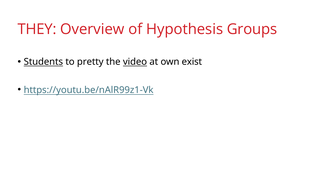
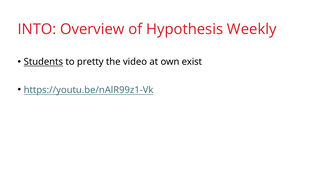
THEY: THEY -> INTO (37, 29)
Groups: Groups -> Weekly (252, 29)
video underline: present -> none (135, 62)
